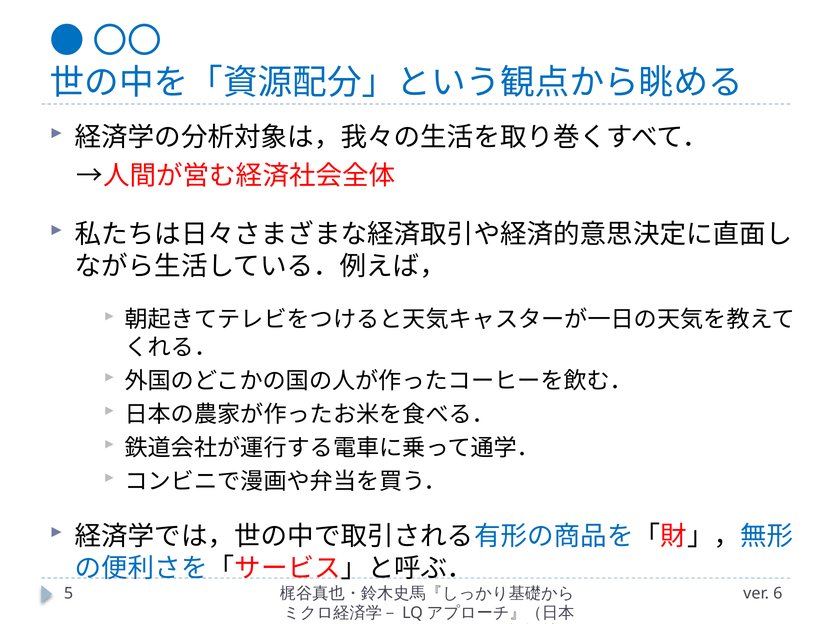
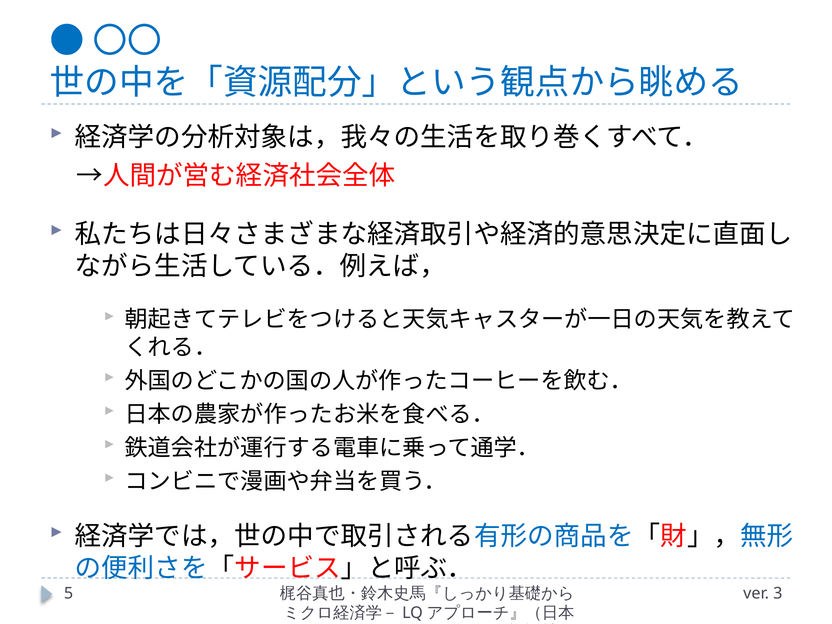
6: 6 -> 3 (778, 593)
